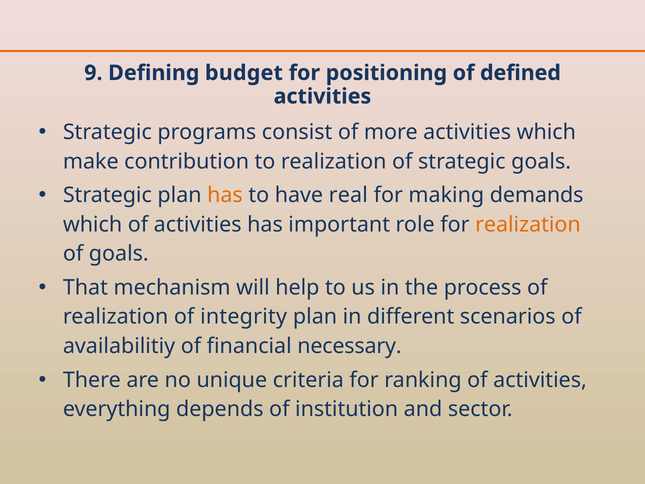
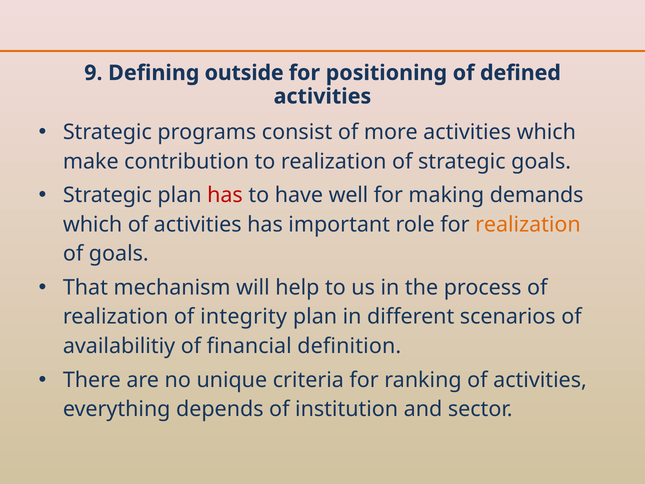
budget: budget -> outside (244, 73)
has colour: orange -> red (225, 195)
real: real -> well (348, 195)
necessary: necessary -> definition (349, 346)
